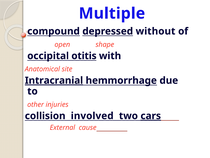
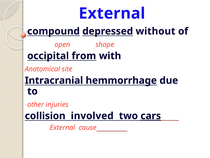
Multiple: Multiple -> External (112, 13)
otitis: otitis -> from (84, 56)
Intracranial underline: present -> none (54, 80)
